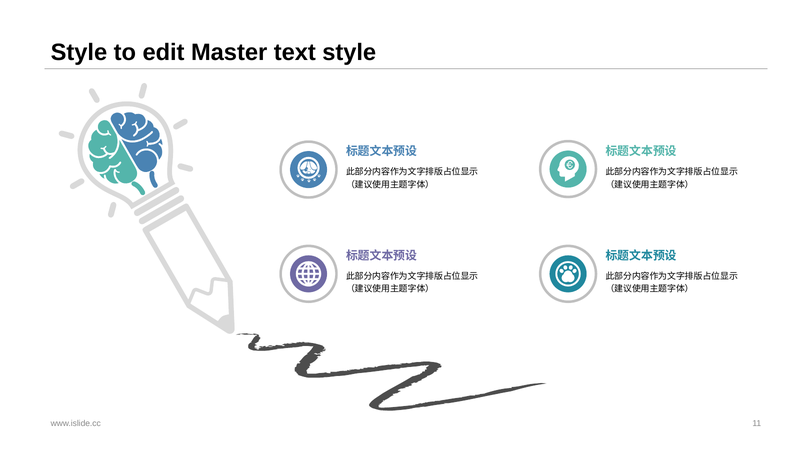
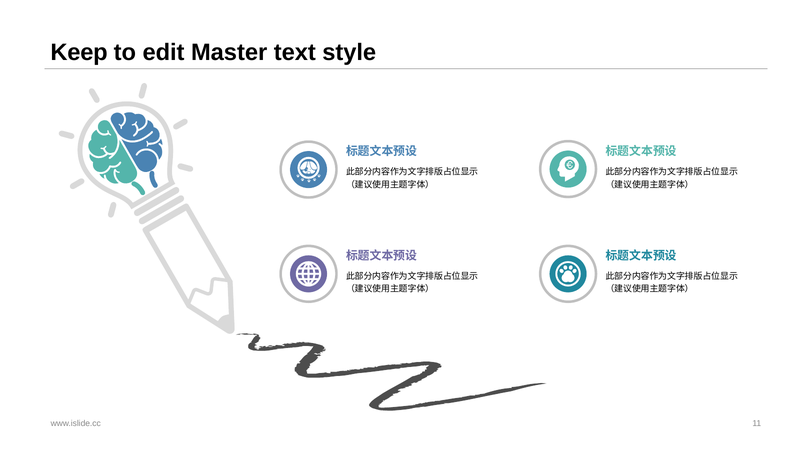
Style: Style -> Keep (79, 53)
